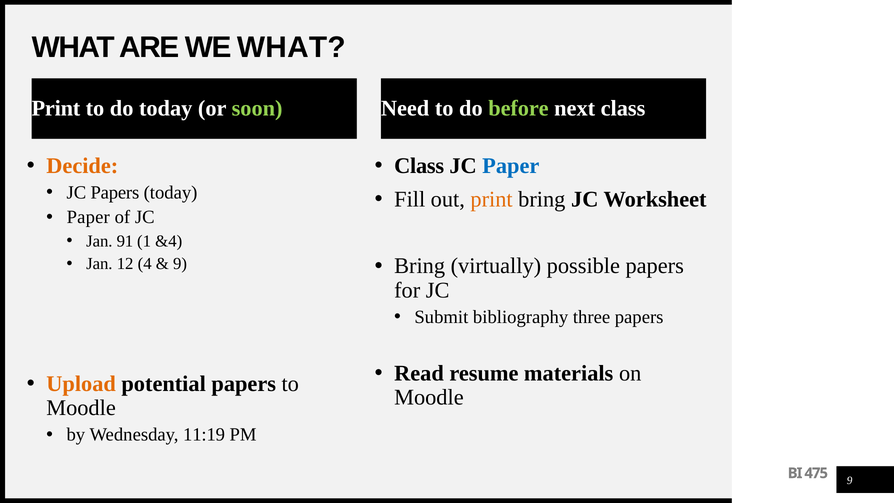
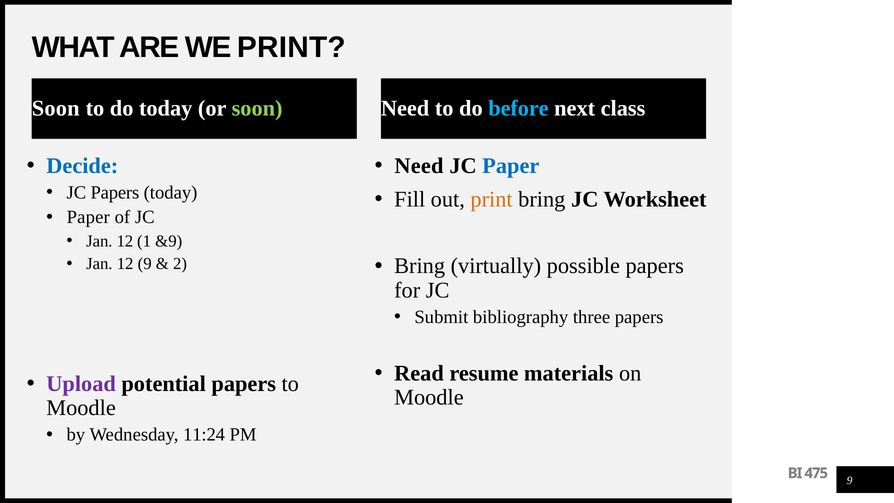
WE WHAT: WHAT -> PRINT (291, 47)
Print: Print -> Soon (56, 108)
before colour: light green -> light blue (518, 108)
Decide colour: orange -> blue (82, 166)
Class: Class -> Need (419, 166)
91: 91 -> 12 (125, 241)
&4: &4 -> &9 (169, 241)
12 4: 4 -> 9 (145, 264)
9: 9 -> 2 (180, 264)
Upload colour: orange -> purple (81, 384)
11:19: 11:19 -> 11:24 (204, 435)
